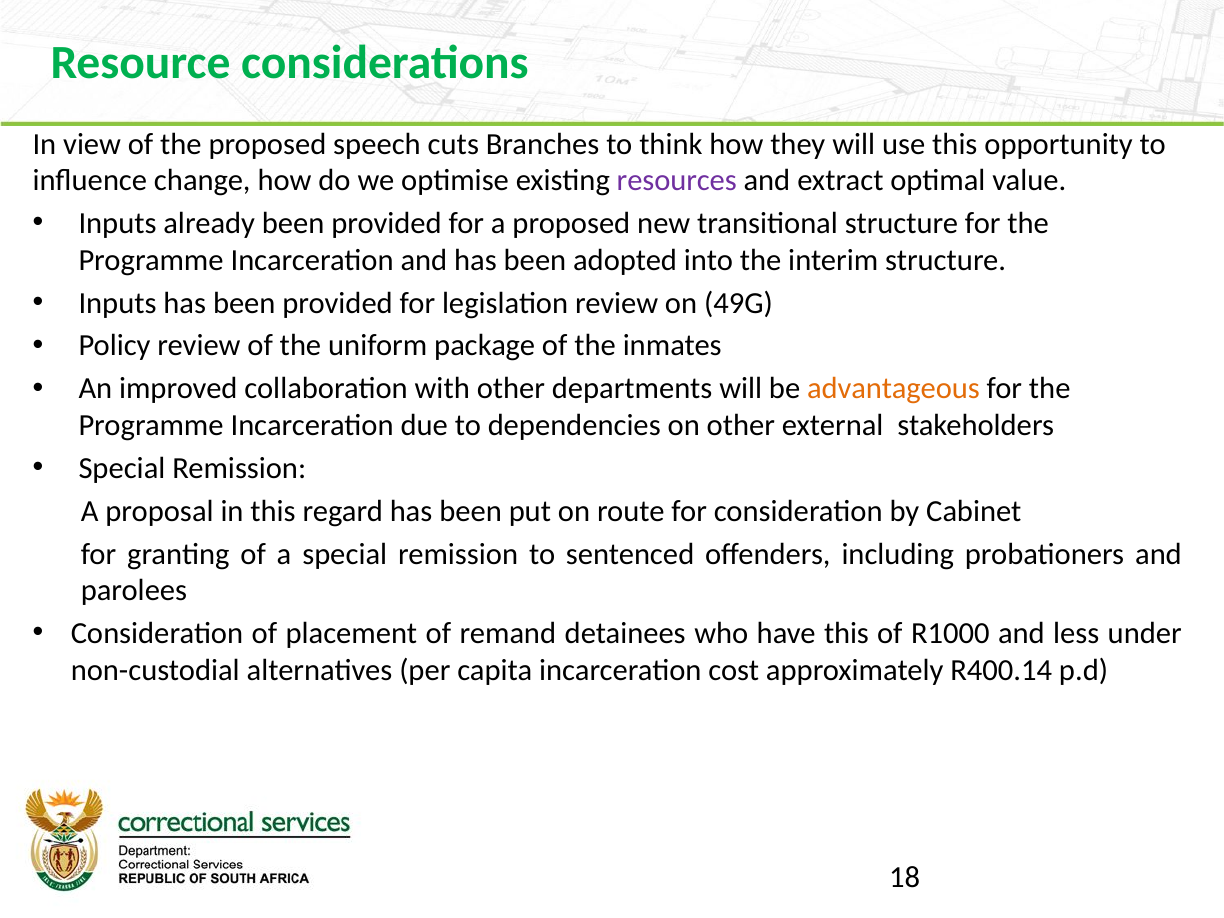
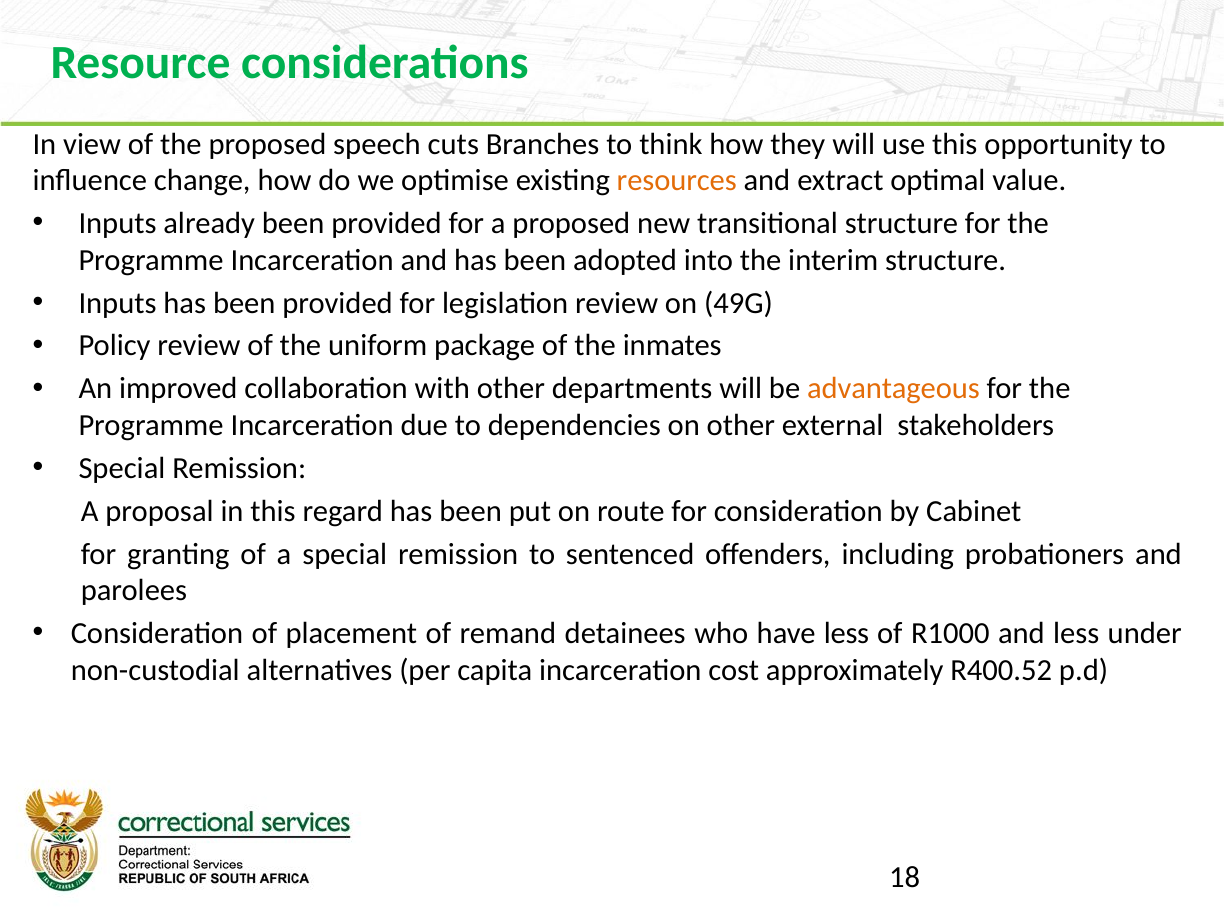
resources colour: purple -> orange (677, 181)
have this: this -> less (847, 634)
R400.14: R400.14 -> R400.52 (1001, 670)
